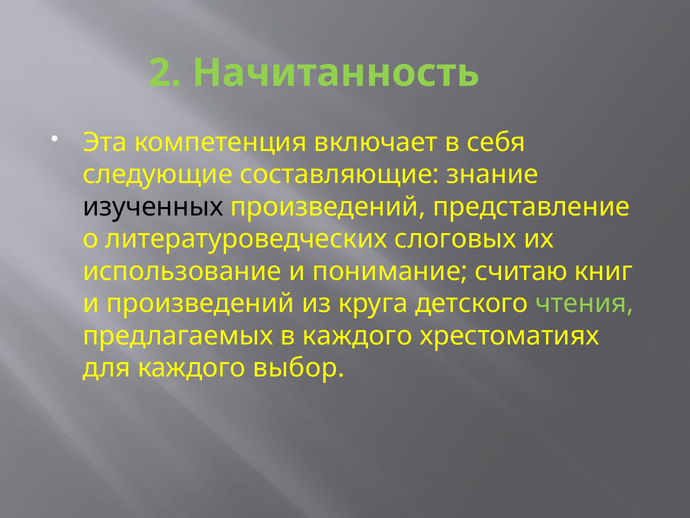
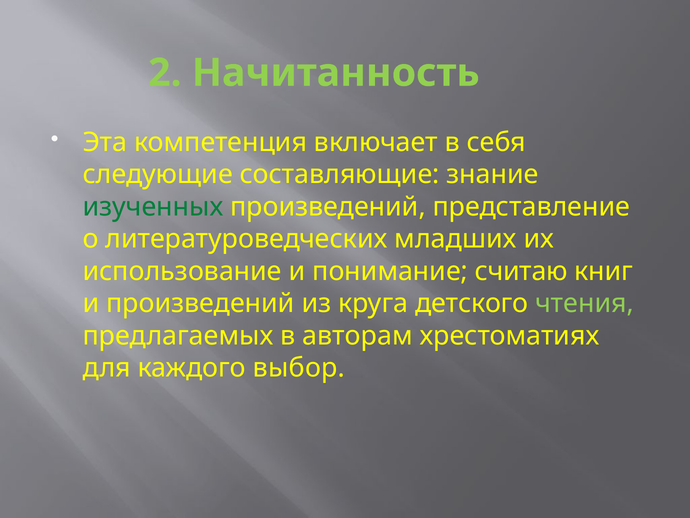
изученных colour: black -> green (153, 207)
слоговых: слоговых -> младших (455, 239)
в каждого: каждого -> авторам (357, 335)
